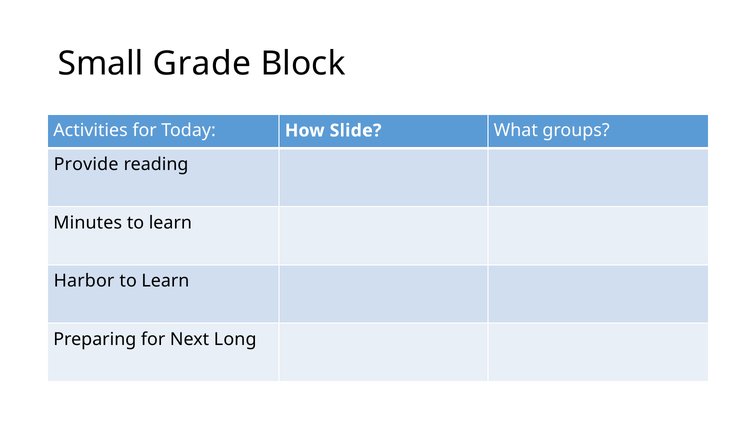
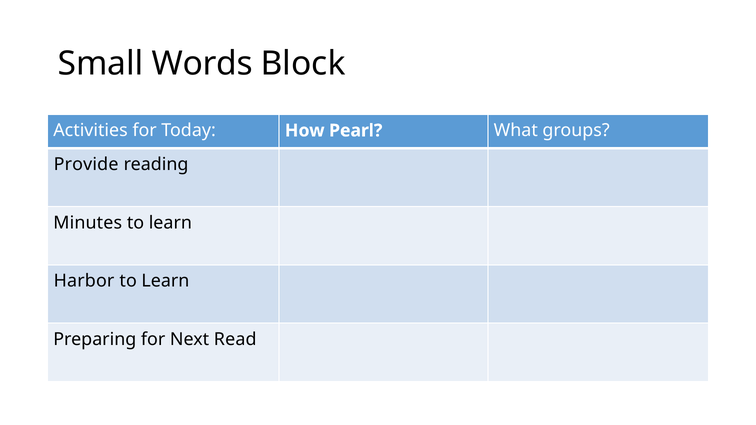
Grade: Grade -> Words (202, 64)
Slide: Slide -> Pearl (356, 131)
Long: Long -> Read (235, 339)
